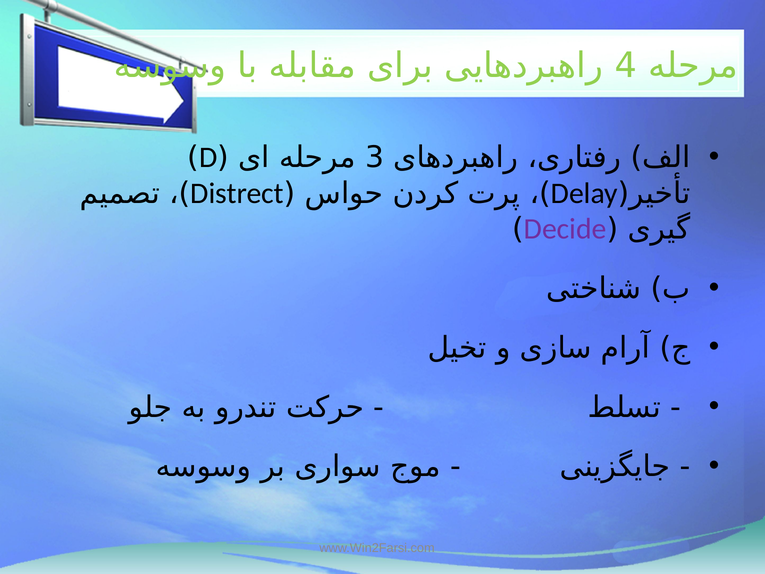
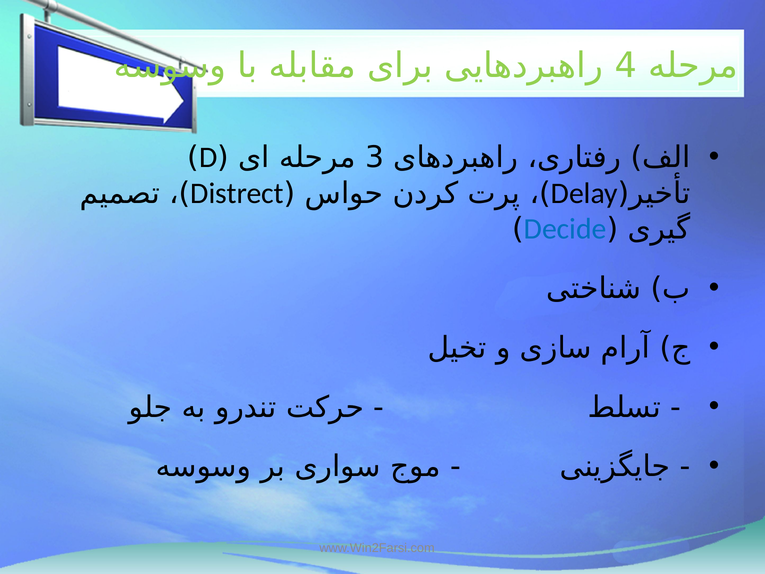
Decide colour: purple -> blue (565, 229)
